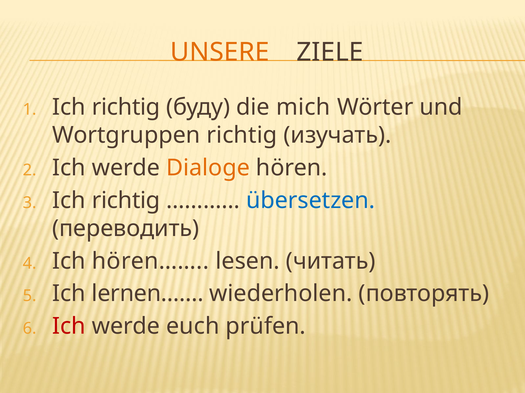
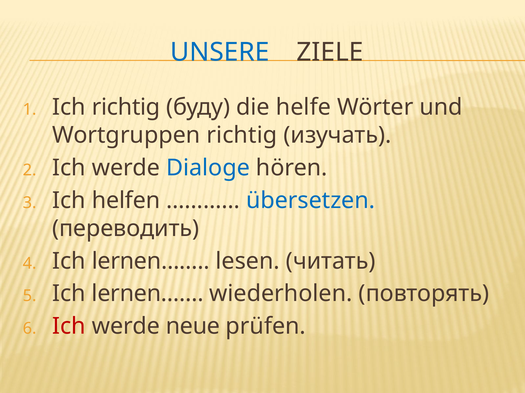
UNSERE colour: orange -> blue (220, 52)
mich: mich -> helfe (303, 107)
Dialoge colour: orange -> blue (208, 168)
richtig: richtig -> helfen (126, 201)
hören……: hören…… -> lernen…… (151, 261)
euch: euch -> neue (193, 327)
